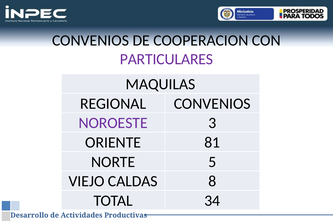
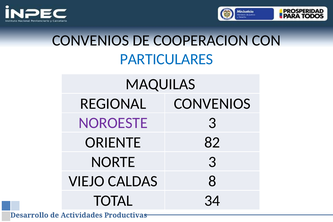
PARTICULARES colour: purple -> blue (166, 59)
81: 81 -> 82 (212, 142)
NORTE 5: 5 -> 3 (212, 162)
